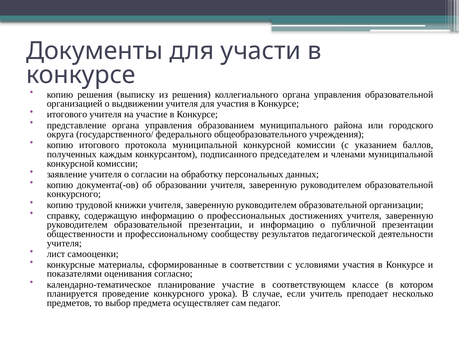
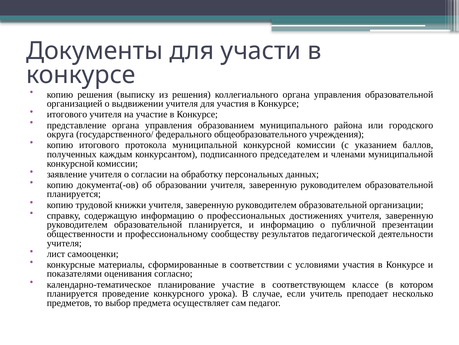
конкурсного: конкурсного -> планируется (74, 194)
презентации: презентации -> планируется (215, 224)
